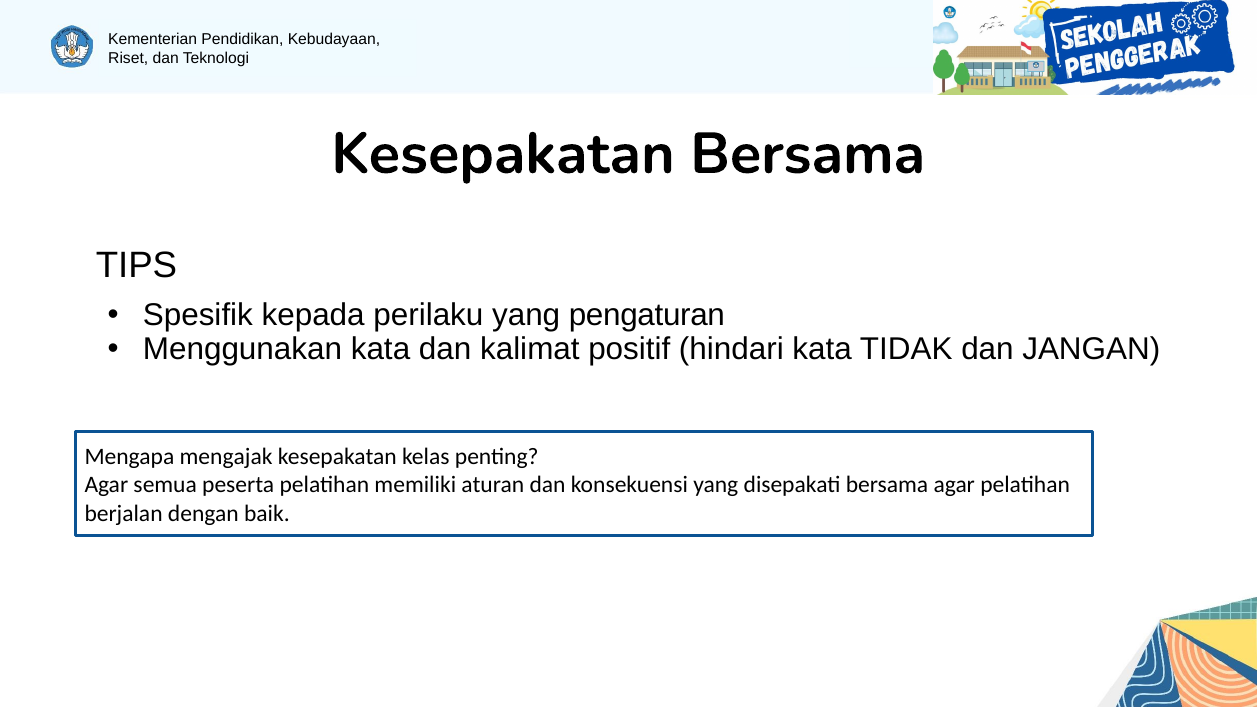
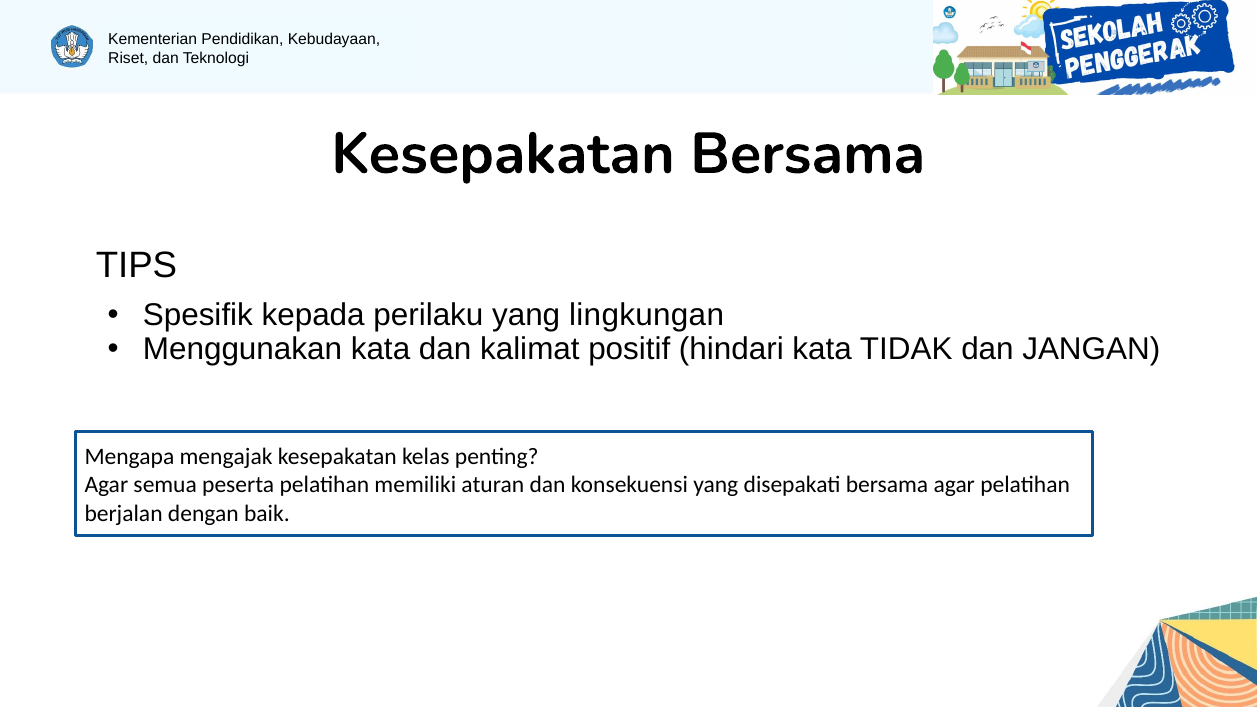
pengaturan: pengaturan -> lingkungan (647, 315)
